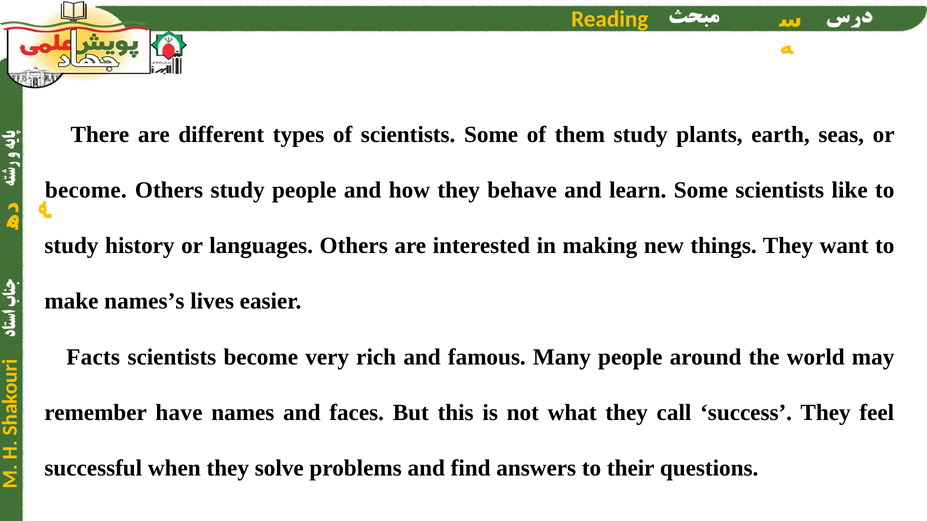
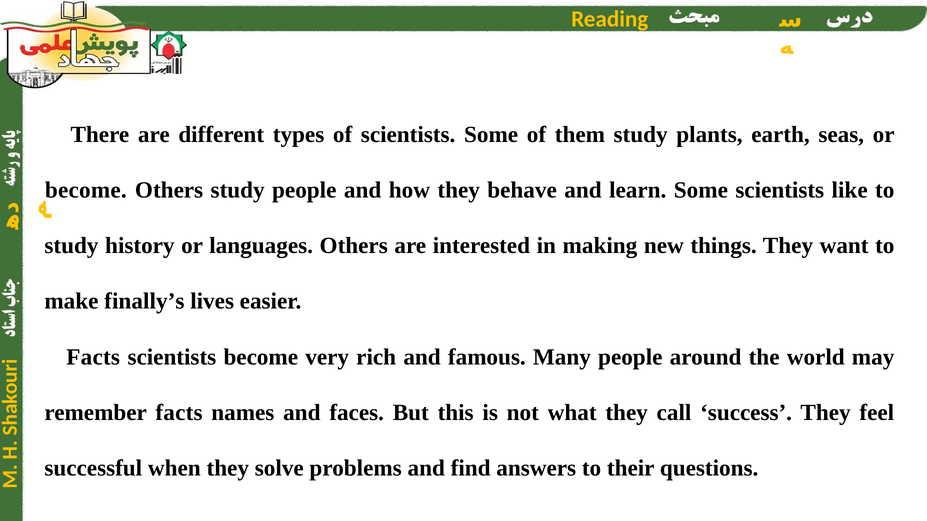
names’s: names’s -> finally’s (144, 302)
remember have: have -> facts (179, 413)
